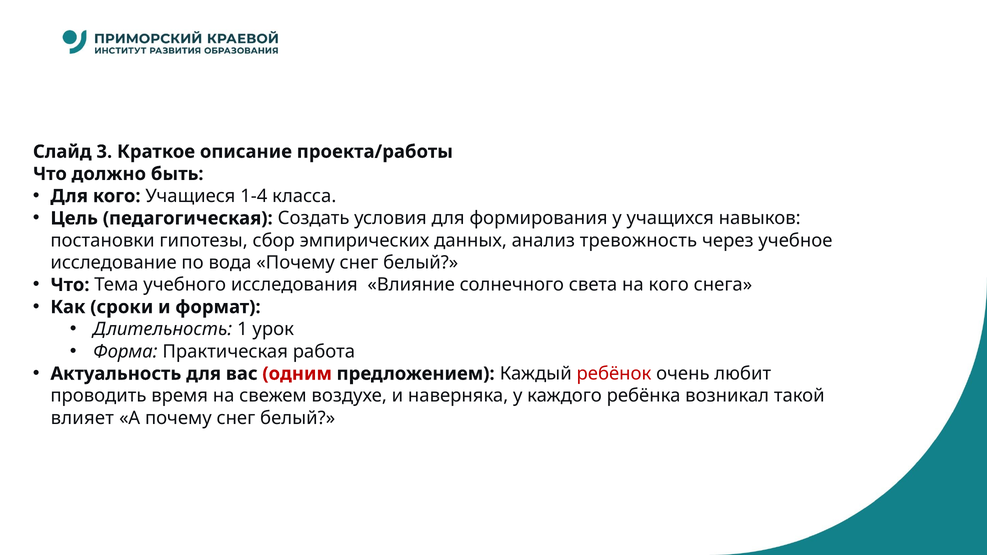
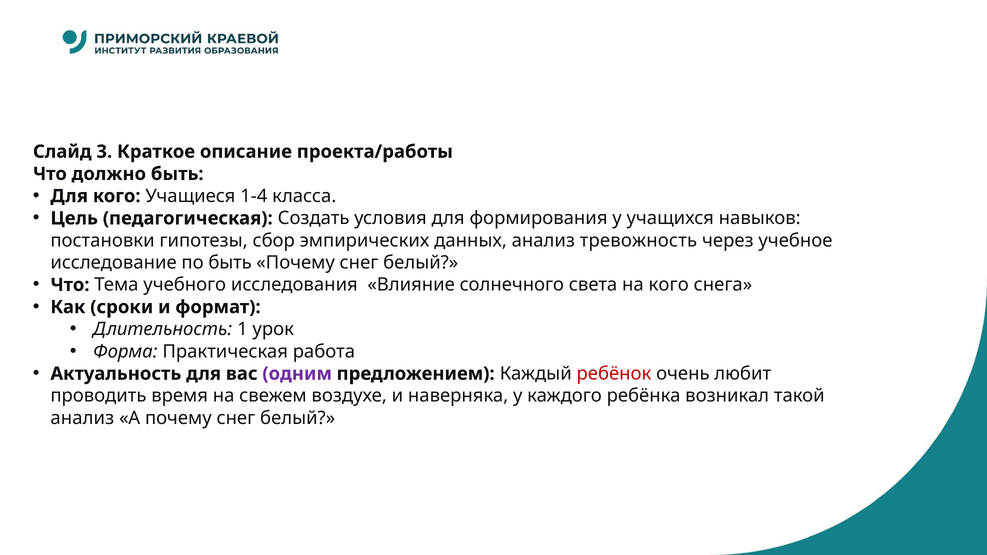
по вода: вода -> быть (230, 263)
одним colour: red -> purple (297, 374)
влияет: влияет -> анализ (82, 418)
